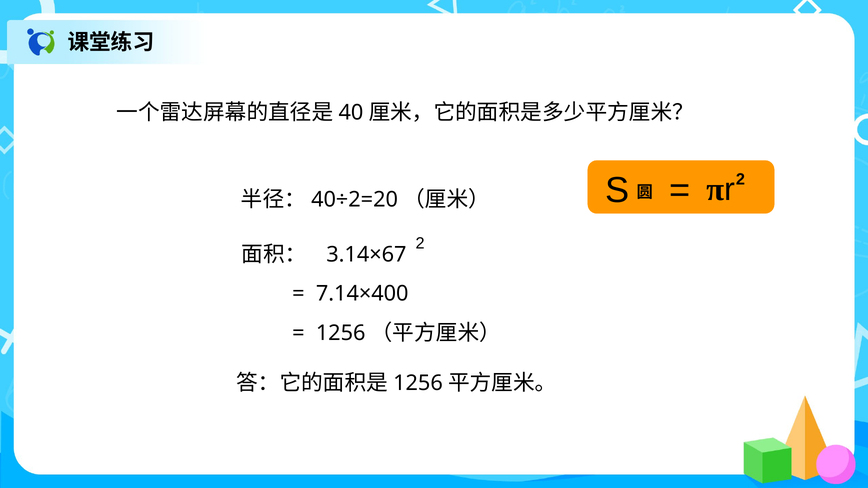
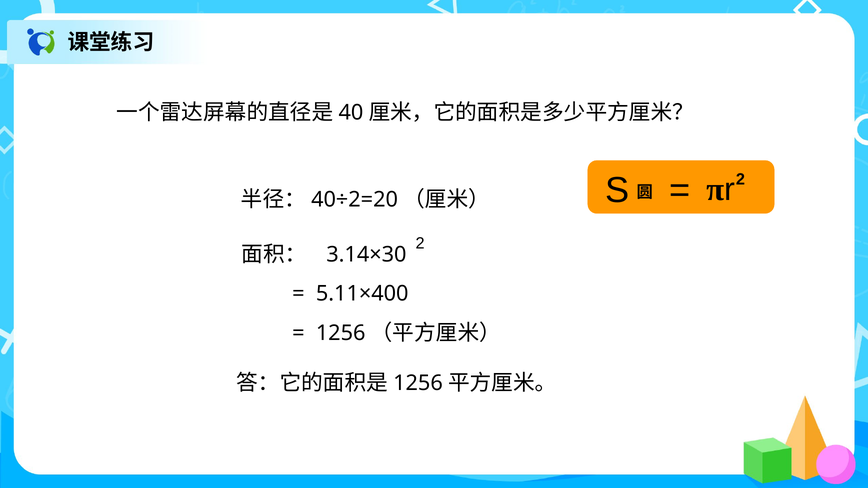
3.14×67: 3.14×67 -> 3.14×30 (366, 255)
7.14×400: 7.14×400 -> 5.11×400 (362, 294)
